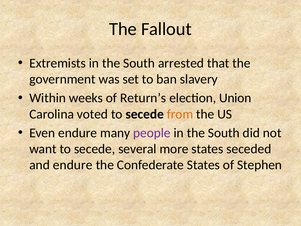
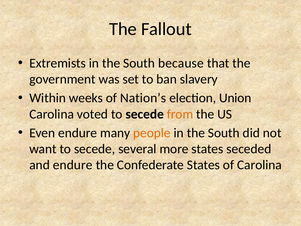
arrested: arrested -> because (181, 63)
Return’s: Return’s -> Nation’s (143, 98)
people colour: purple -> orange (152, 133)
of Stephen: Stephen -> Carolina (259, 165)
